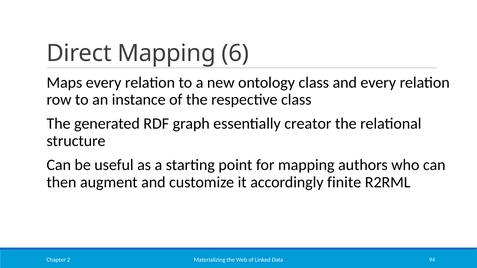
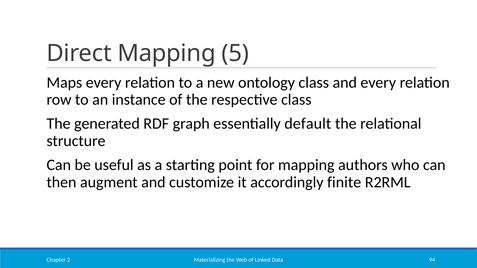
6: 6 -> 5 (235, 53)
creator: creator -> default (308, 124)
